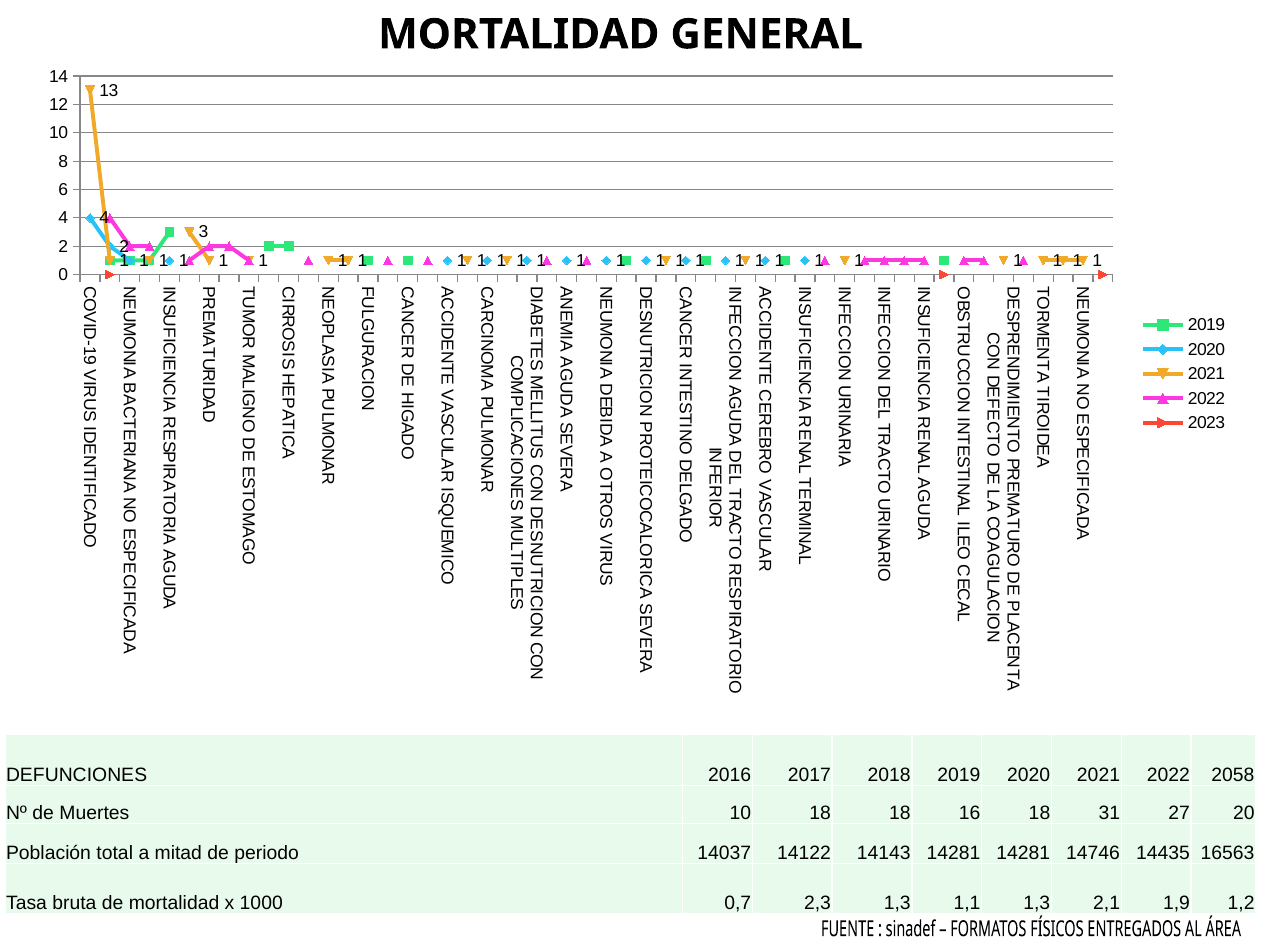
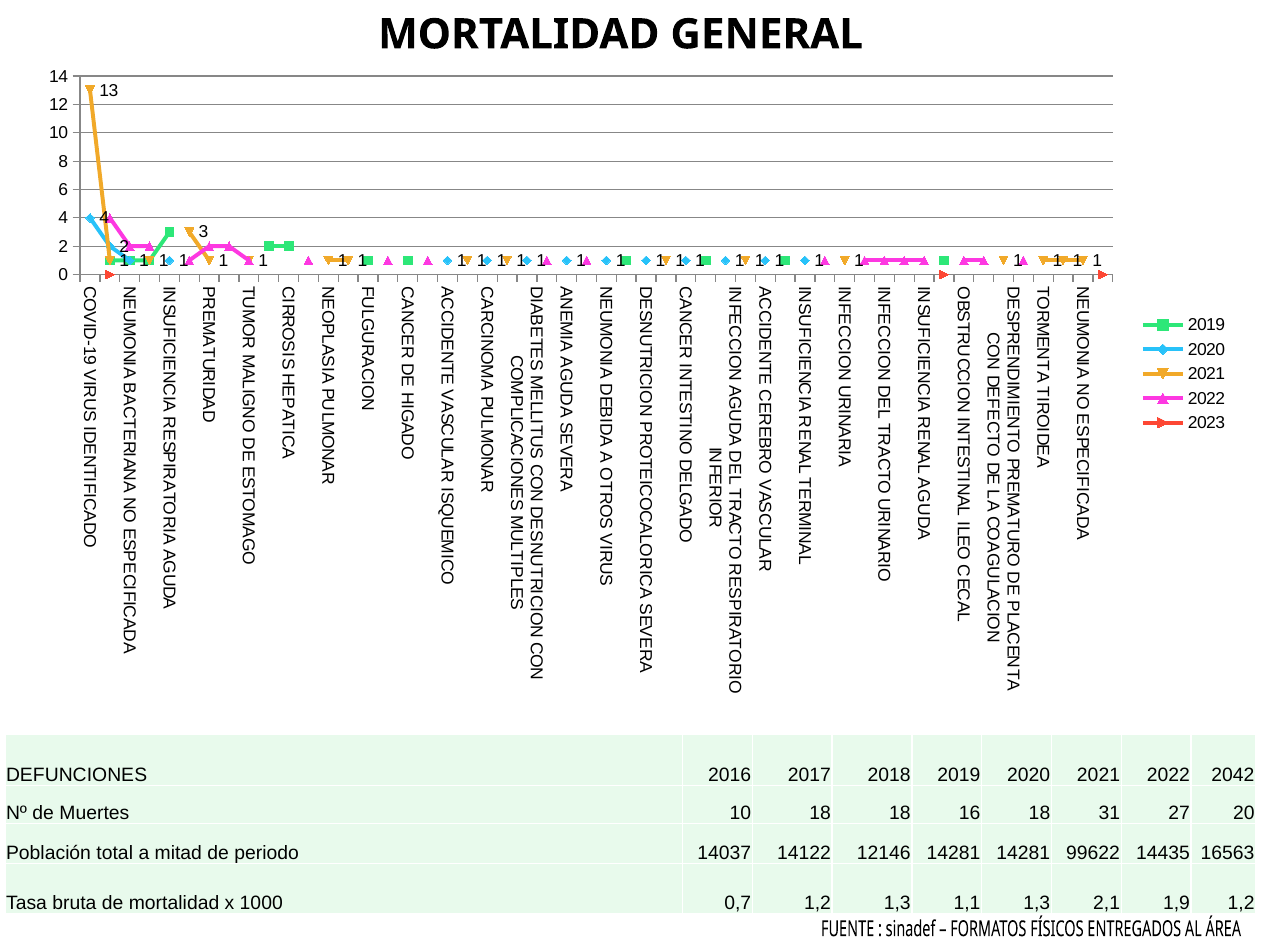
2058: 2058 -> 2042 (1233, 775)
14143: 14143 -> 12146 (884, 854)
14746: 14746 -> 99622 (1093, 854)
0,7 2,3: 2,3 -> 1,2 (818, 903)
